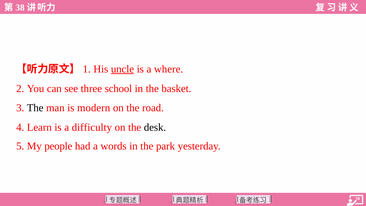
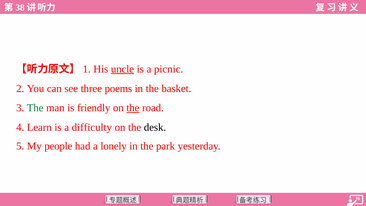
where: where -> picnic (169, 69)
school: school -> poems (118, 88)
The colour: black -> green (35, 108)
modern: modern -> friendly (94, 108)
the underline: none -> present (133, 108)
words: words -> lonely (114, 146)
